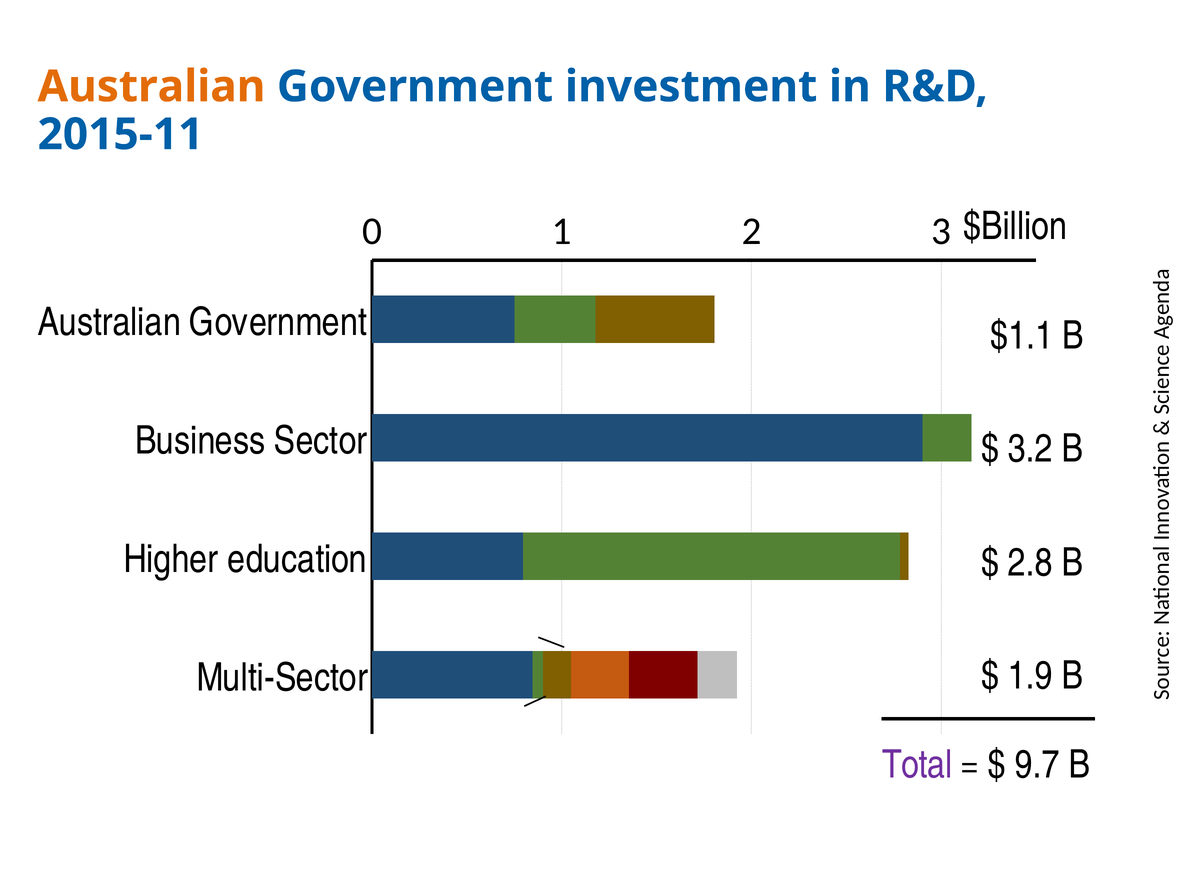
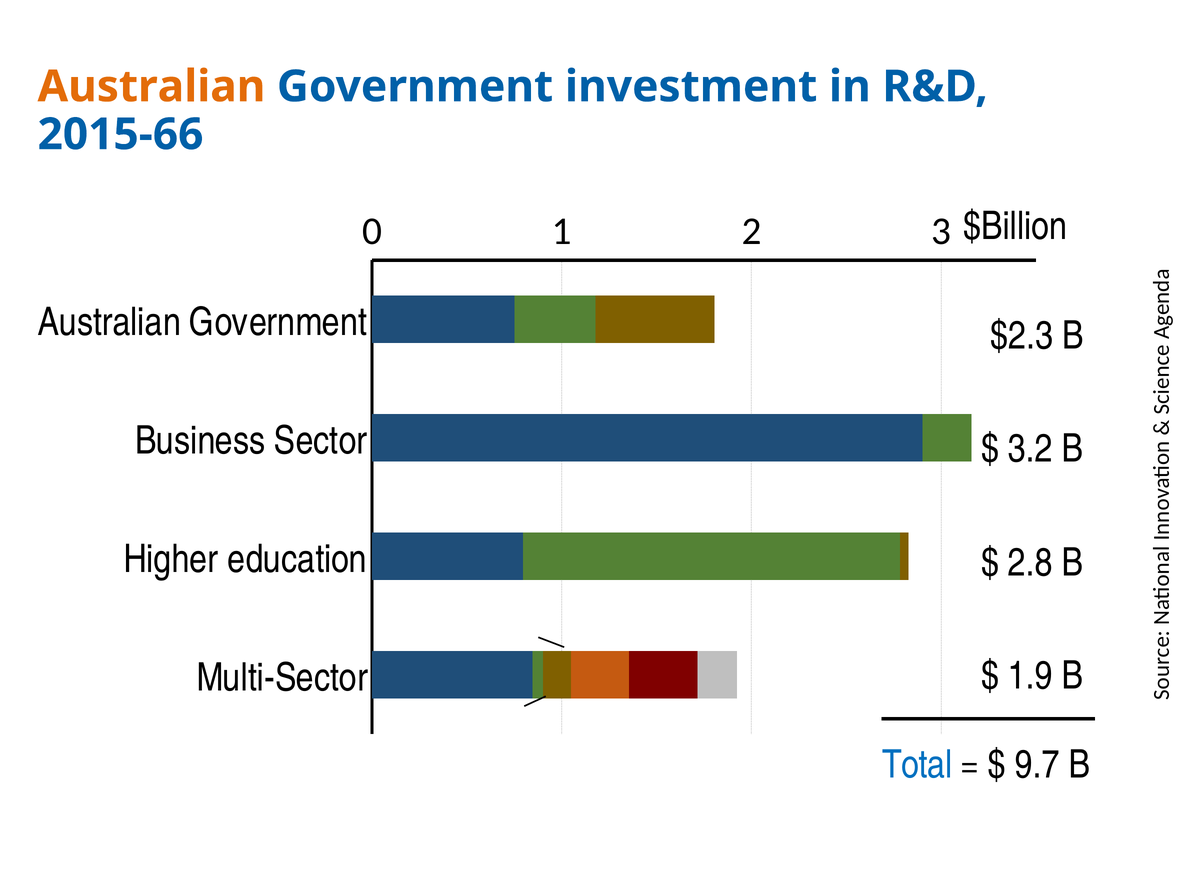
2015-11: 2015-11 -> 2015-66 (120, 135)
$1.1: $1.1 -> $2.3 (1022, 336)
Total colour: purple -> blue (917, 765)
